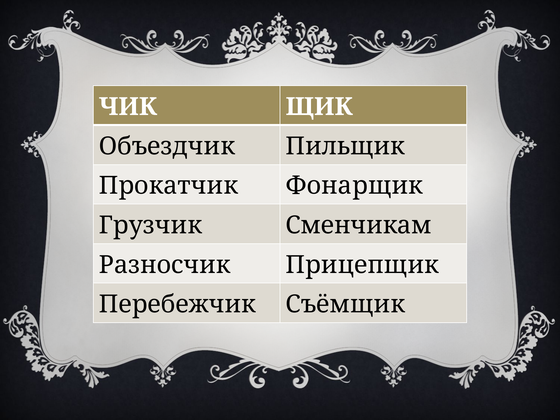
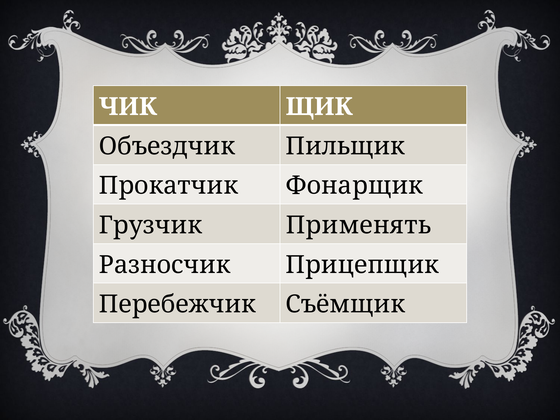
Сменчикам: Сменчикам -> Применять (358, 225)
